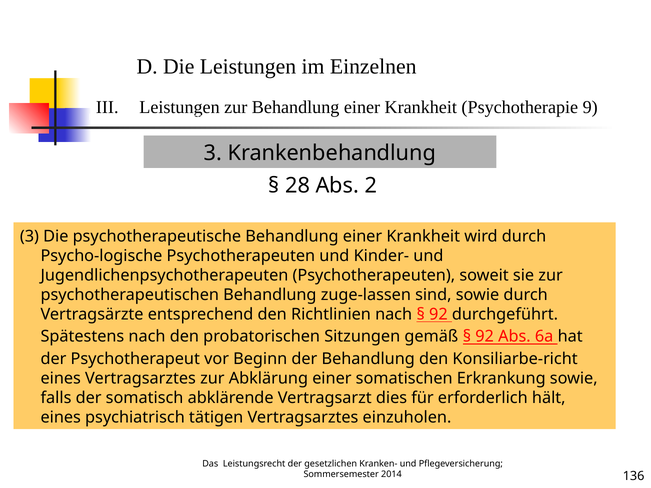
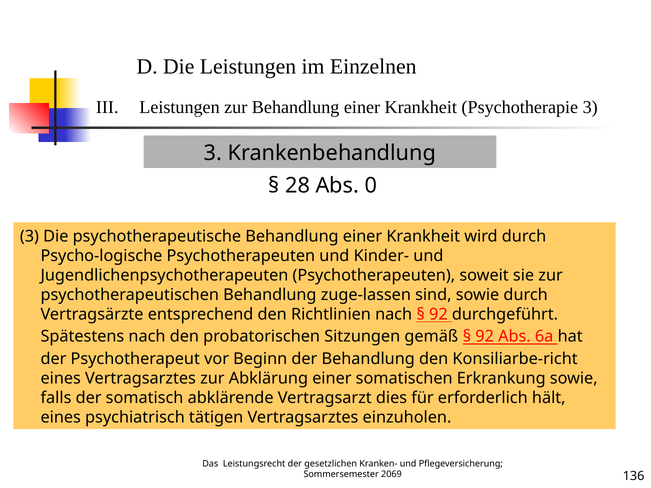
Psychotherapie 9: 9 -> 3 (590, 108)
Abs 2: 2 -> 0 (371, 186)
2014: 2014 -> 2069 (391, 475)
